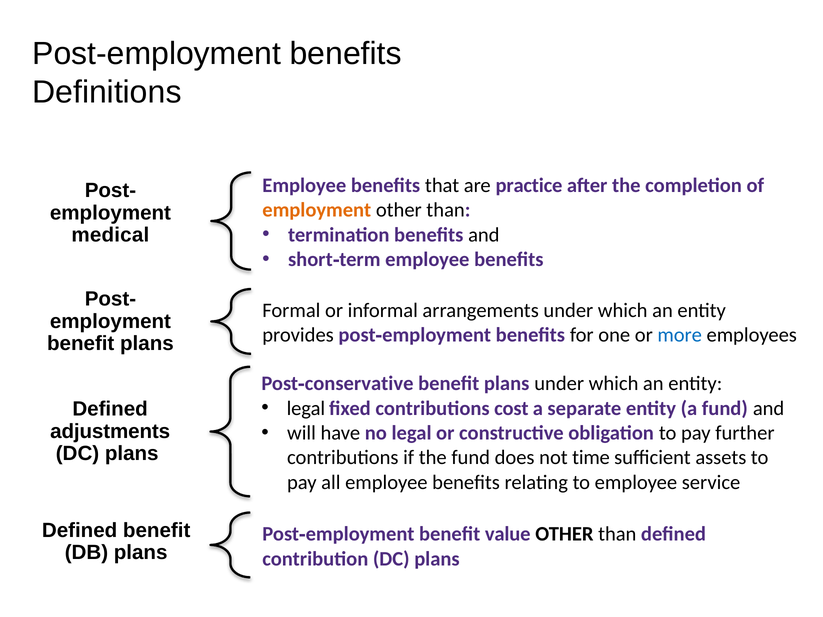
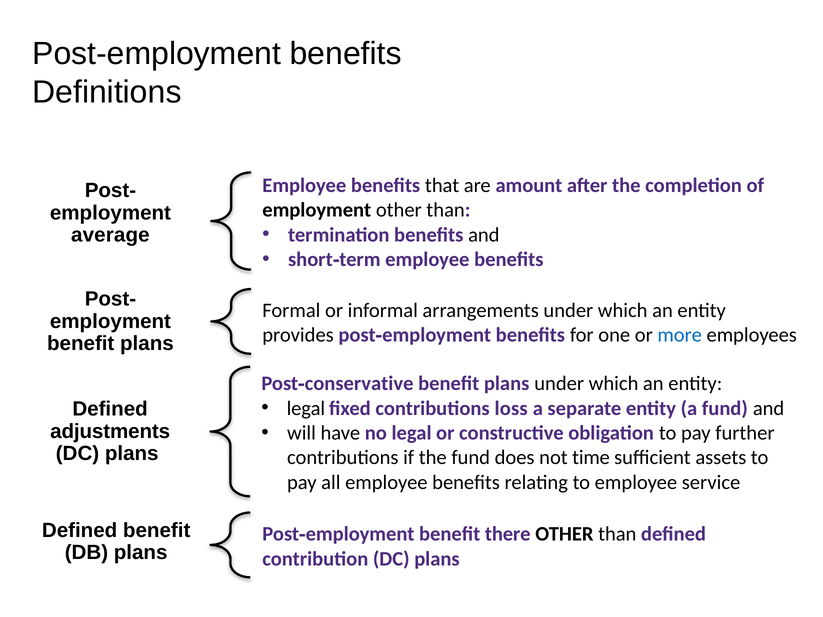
practice: practice -> amount (529, 186)
employment colour: orange -> black (317, 210)
medical: medical -> average (110, 235)
cost: cost -> loss (511, 408)
value: value -> there (508, 534)
